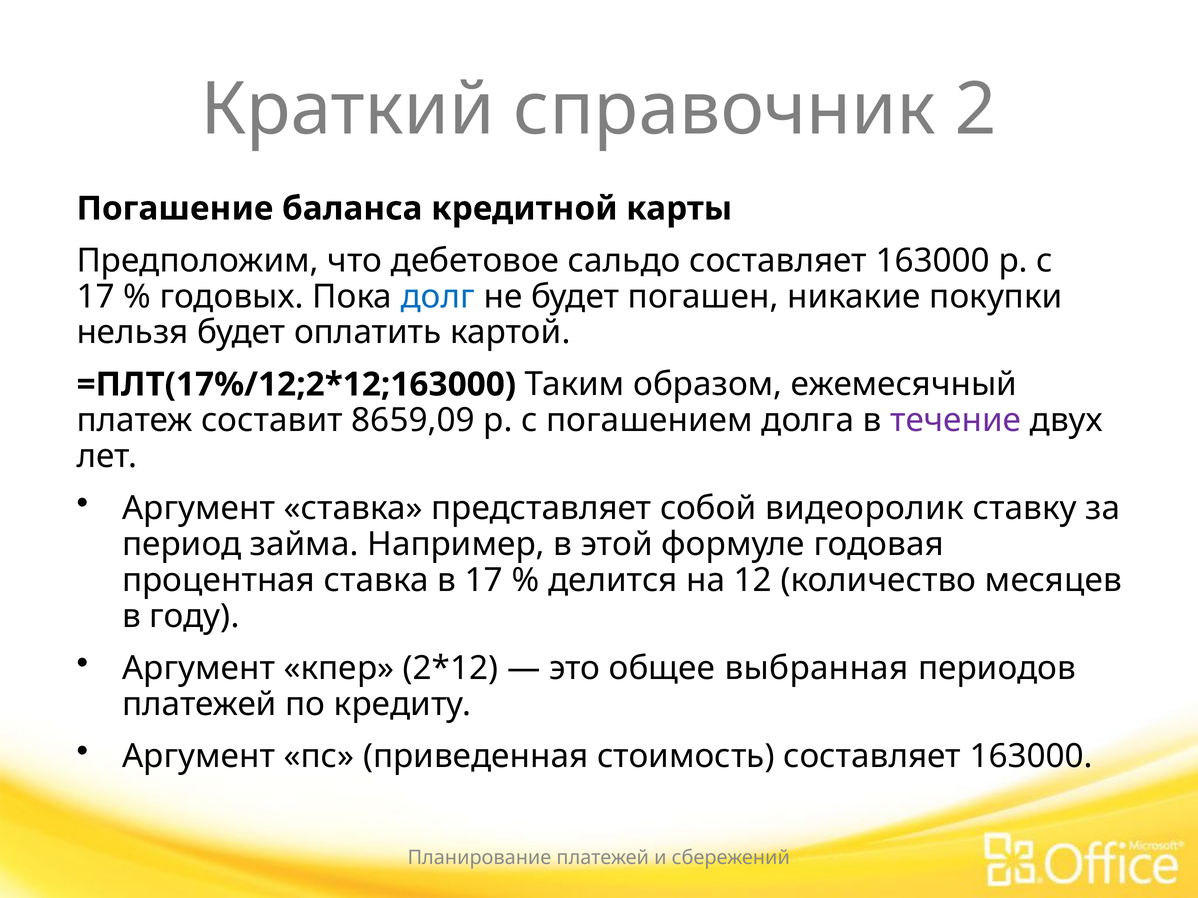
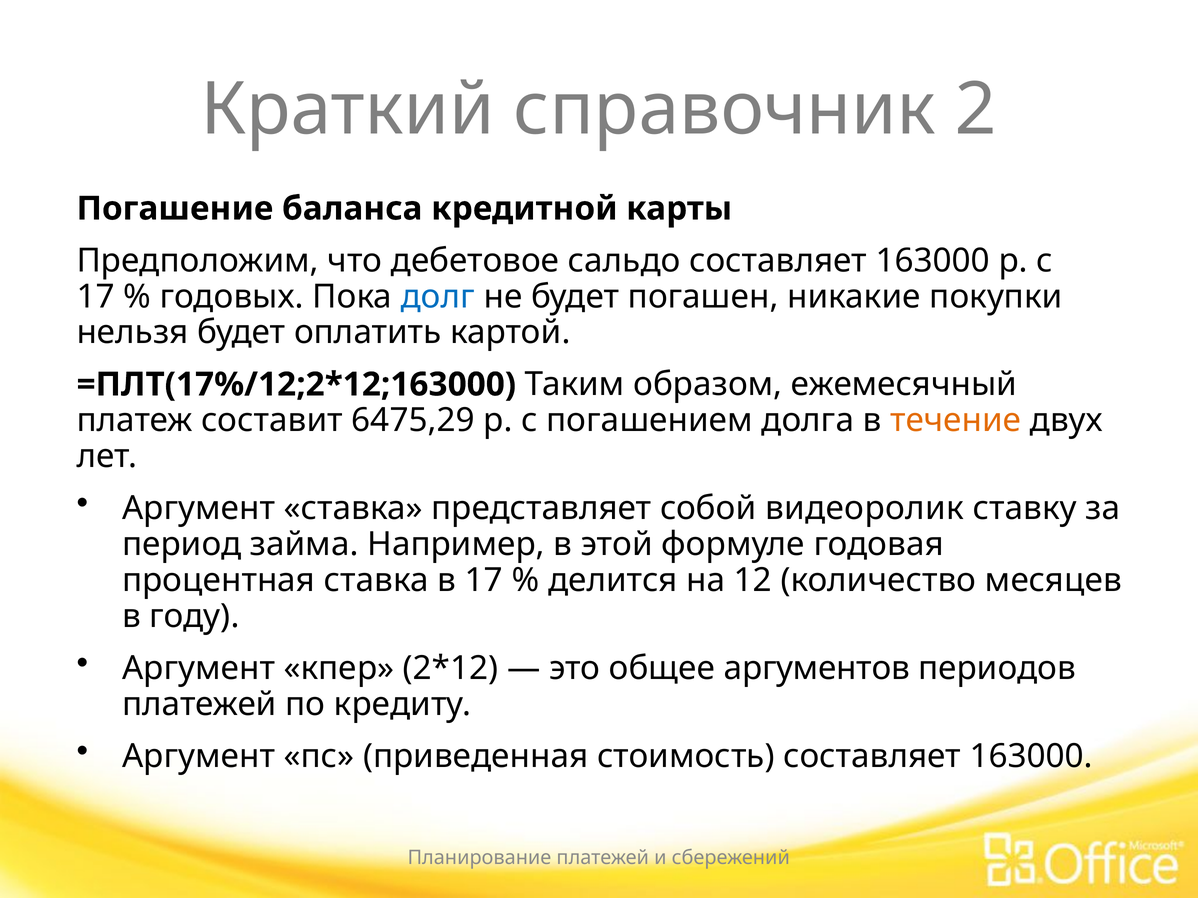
8659,09: 8659,09 -> 6475,29 (413, 421)
течение colour: purple -> orange (956, 421)
выбранная: выбранная -> аргументов (817, 669)
